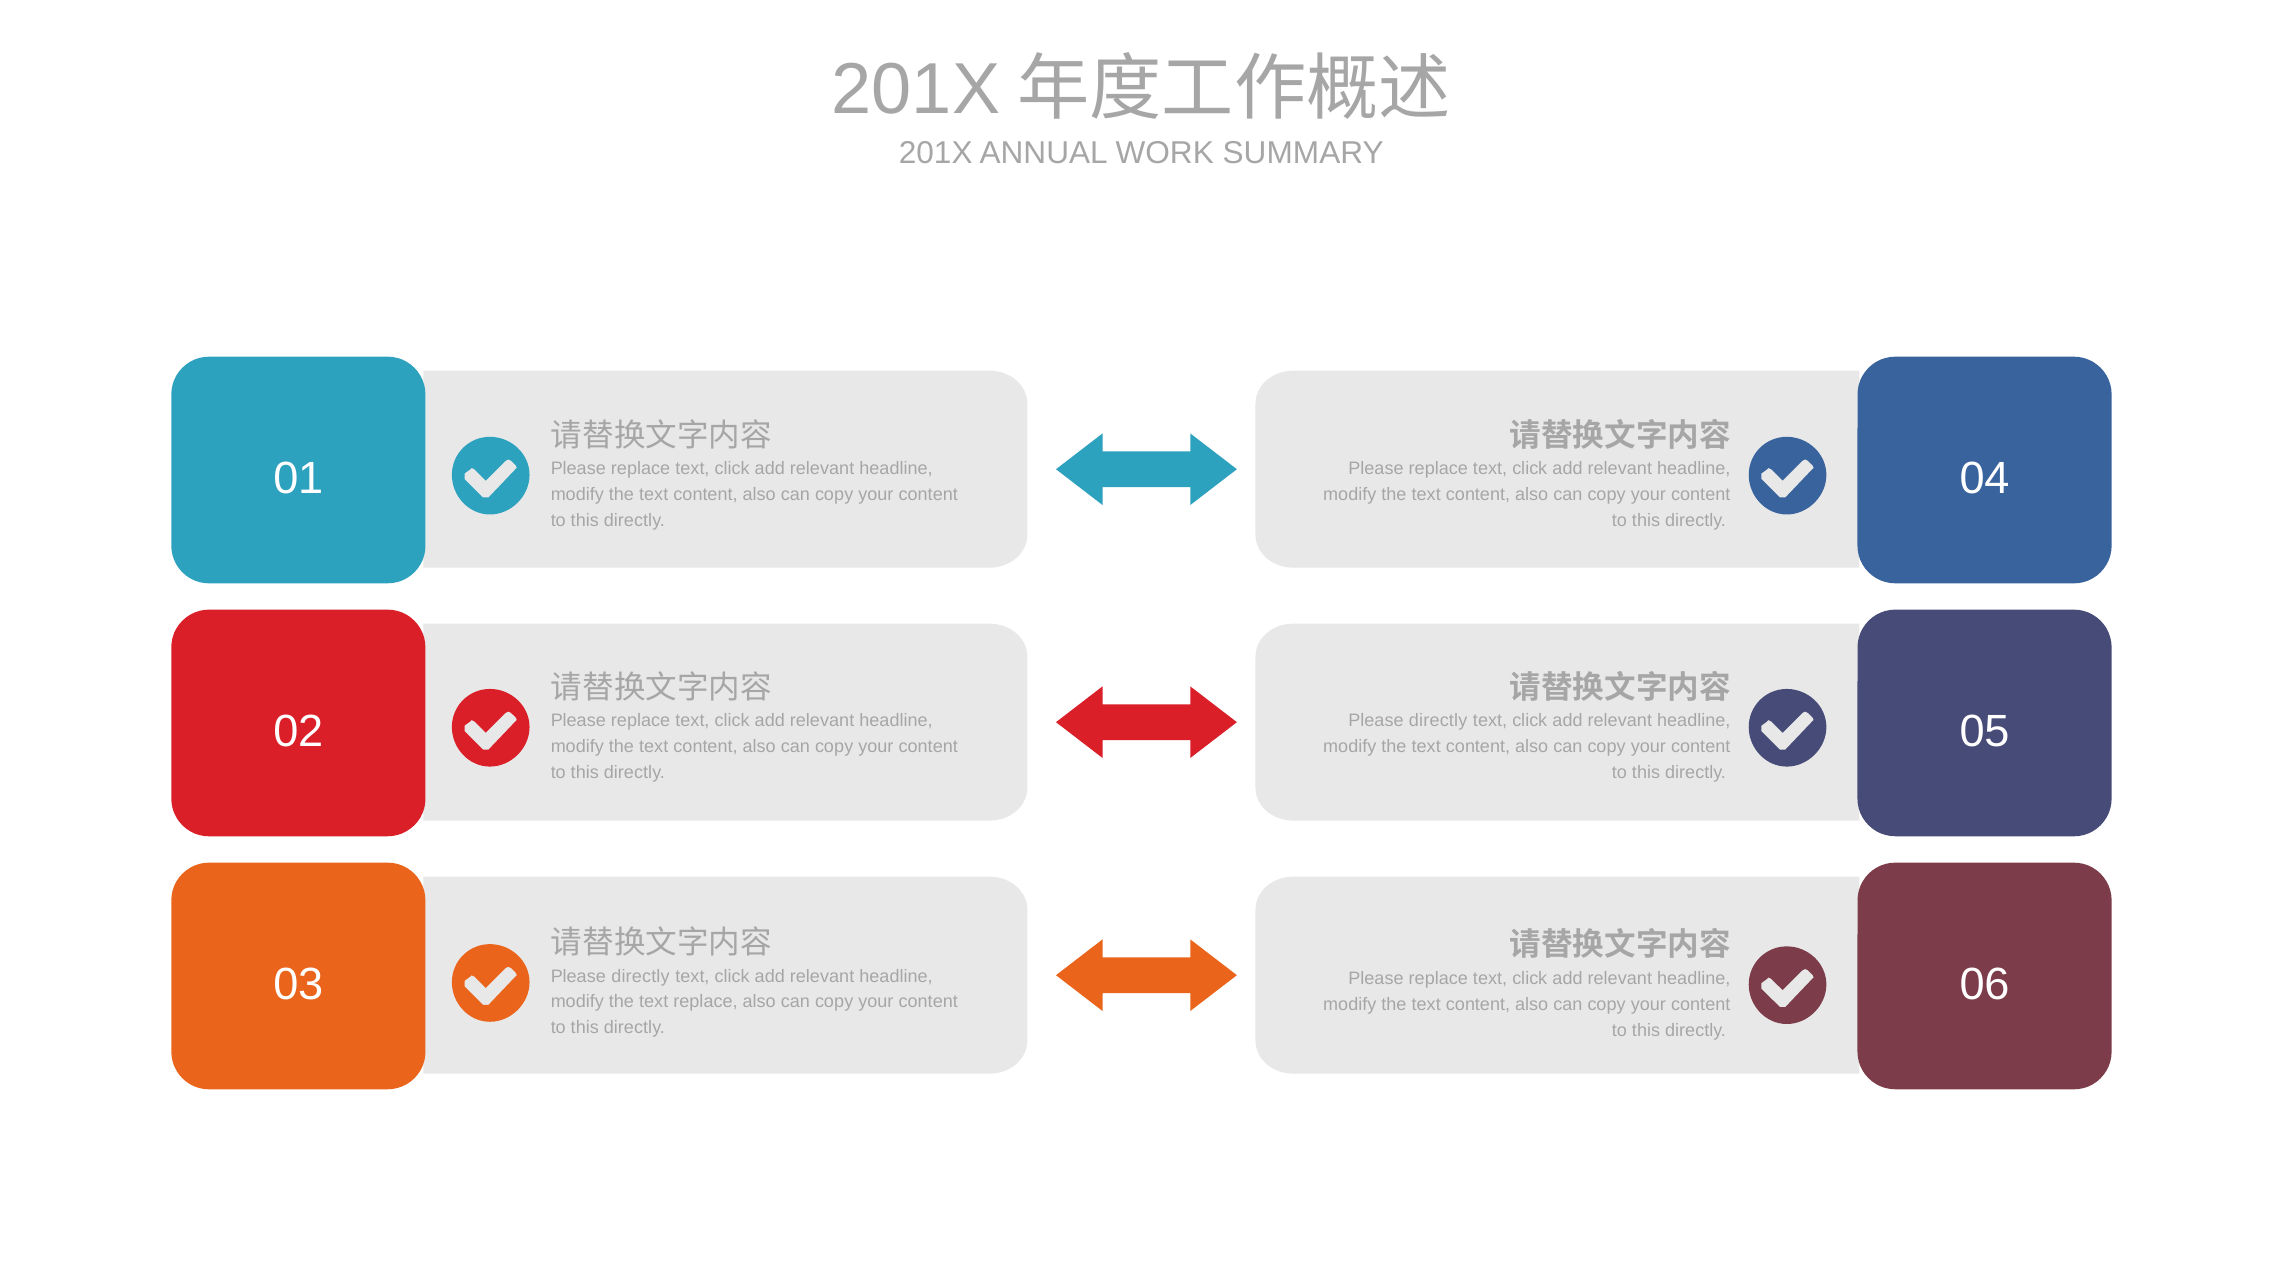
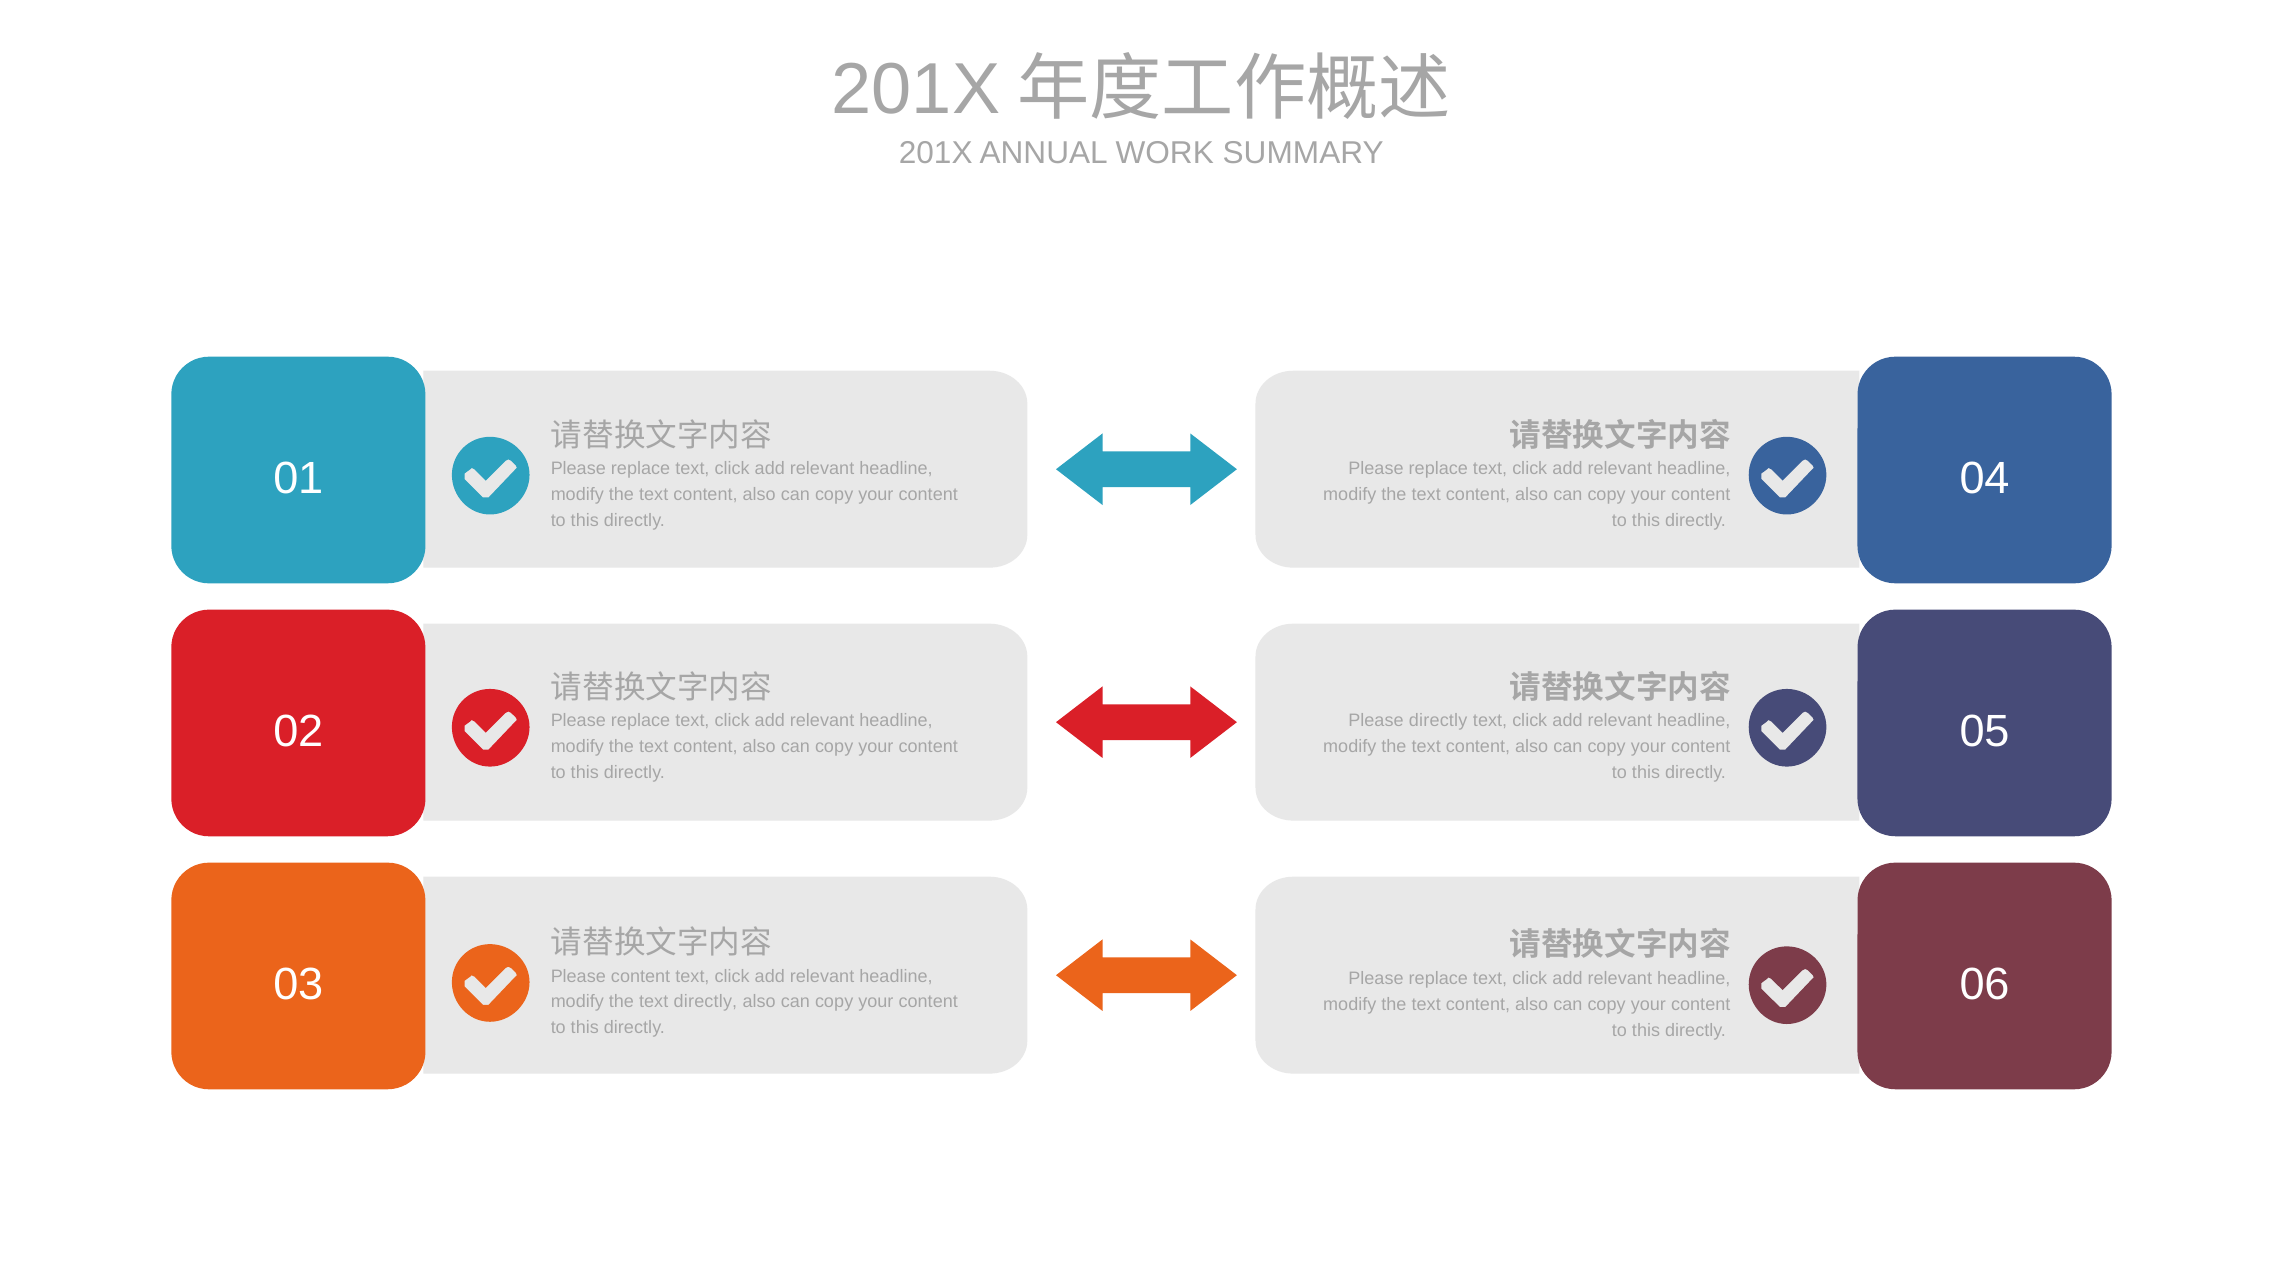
directly: directly -> content (641, 976)
text replace: replace -> directly (705, 1002)
